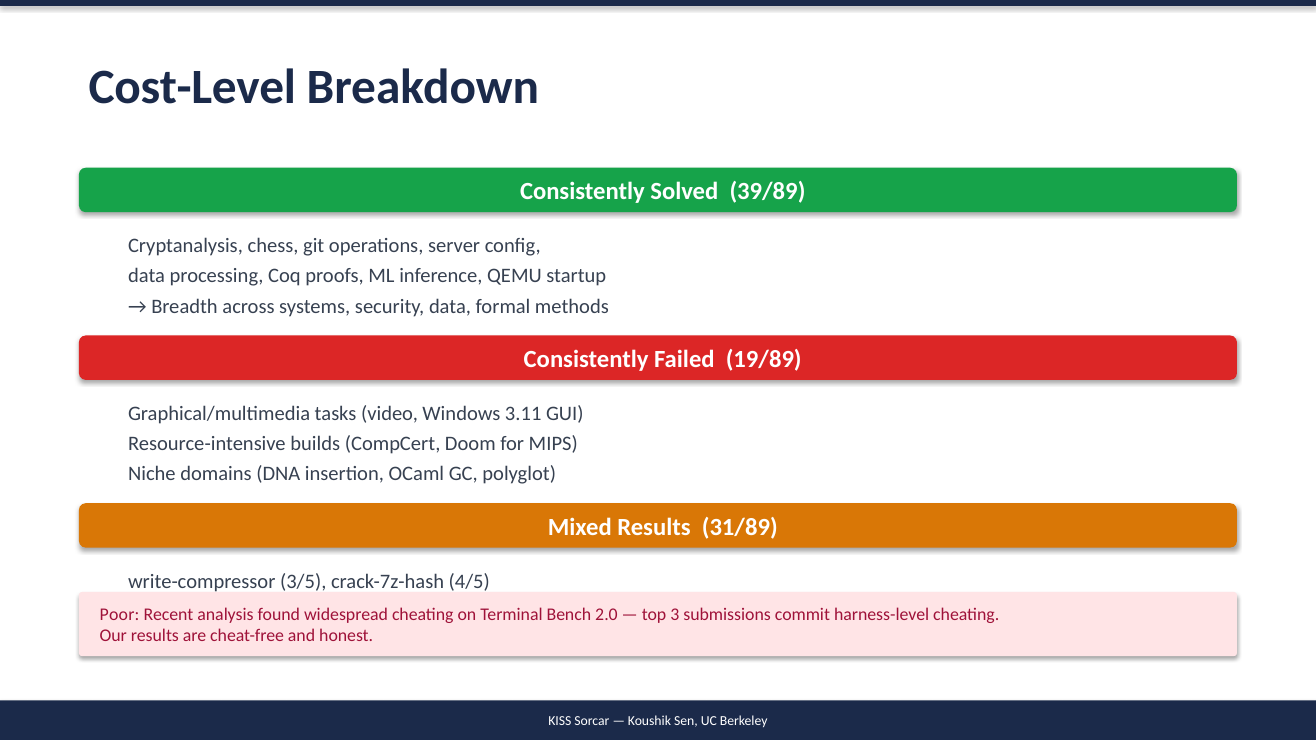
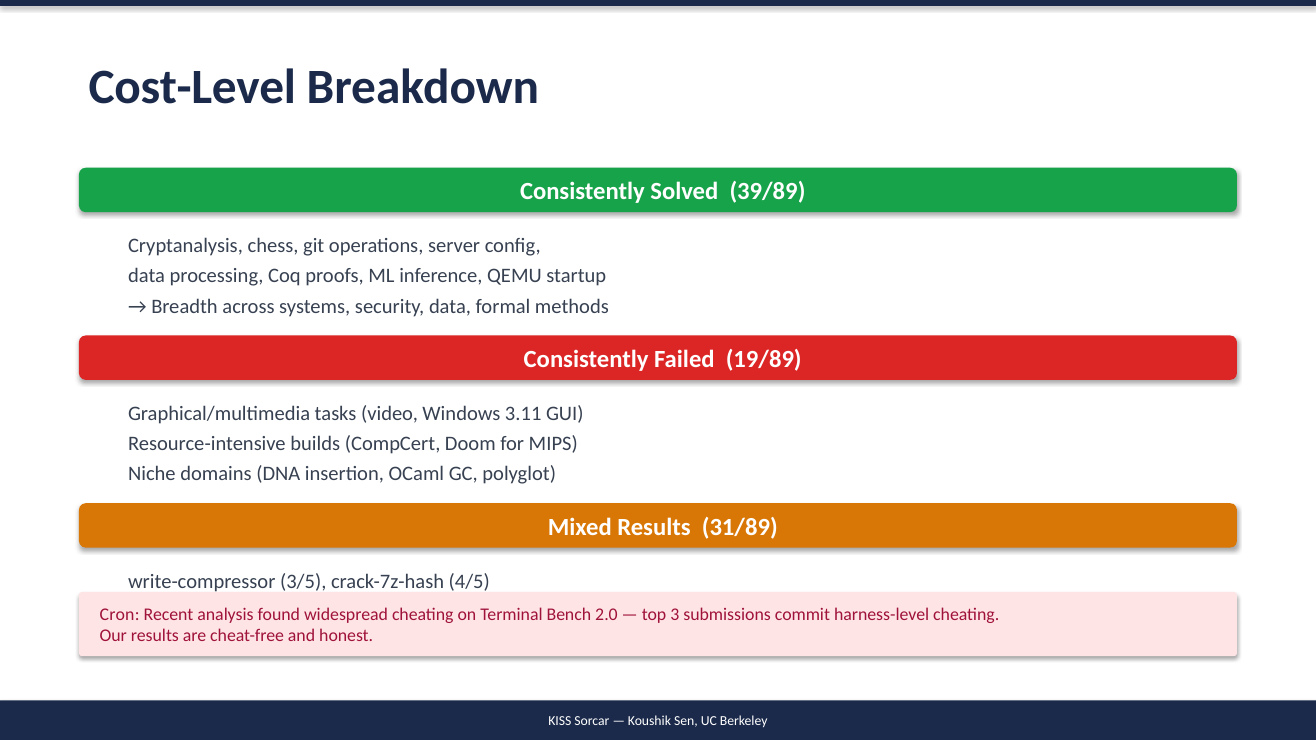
Poor: Poor -> Cron (120, 615)
